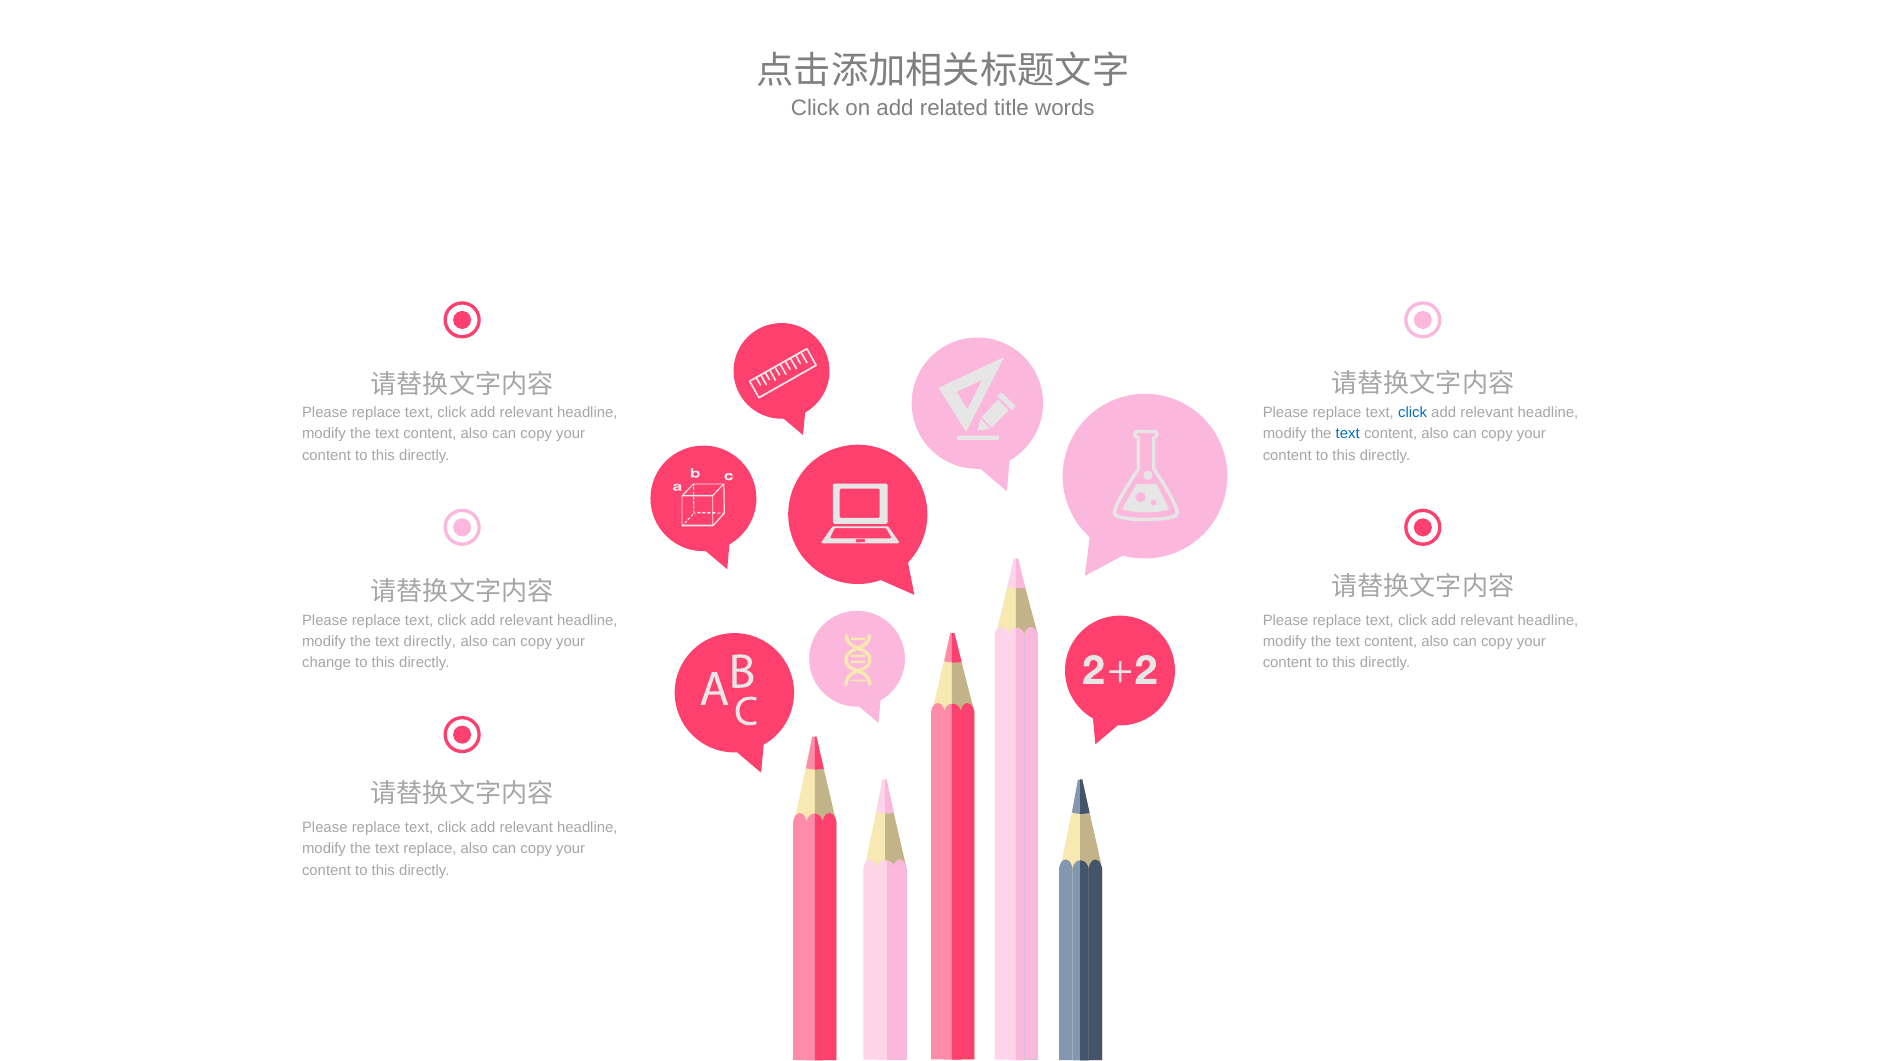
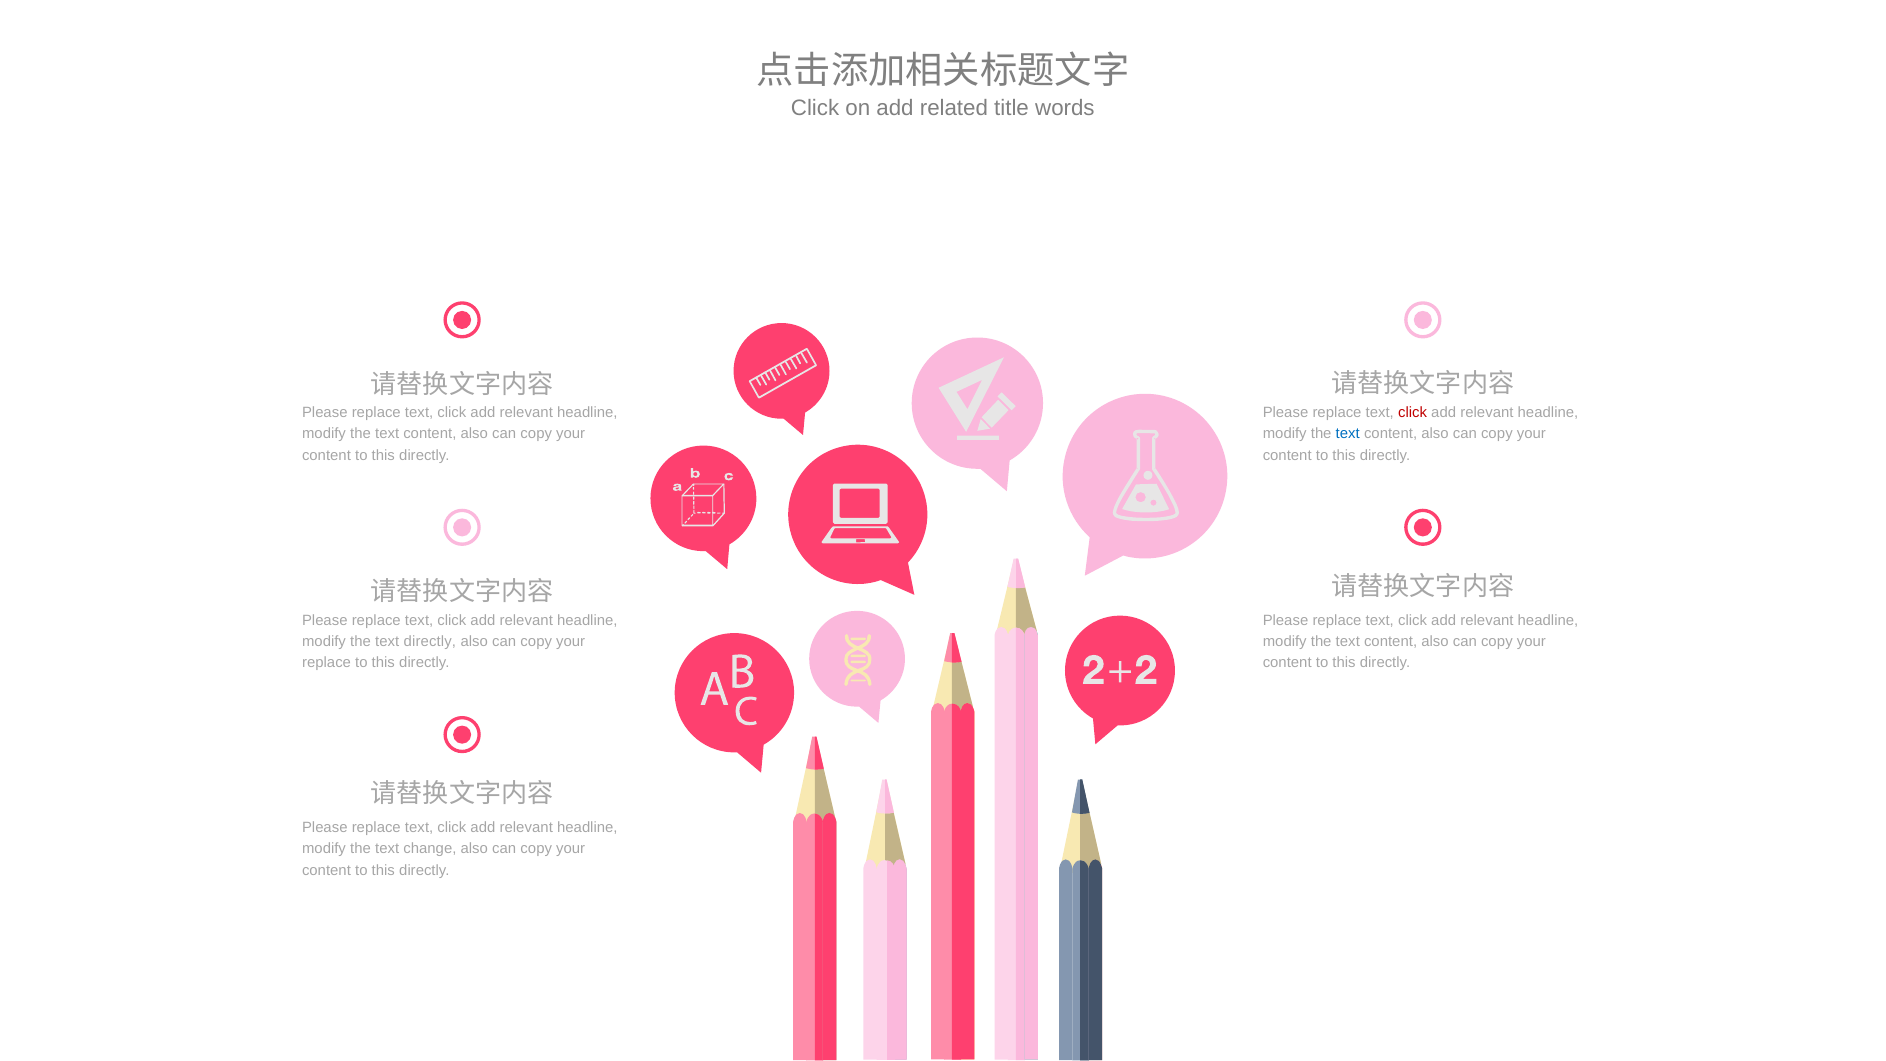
click colour: blue -> red (1413, 413)
change: change -> replace (327, 663)
text replace: replace -> change (430, 849)
